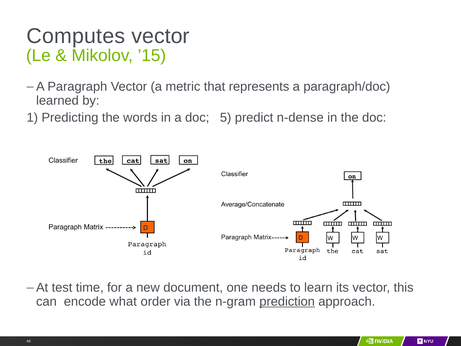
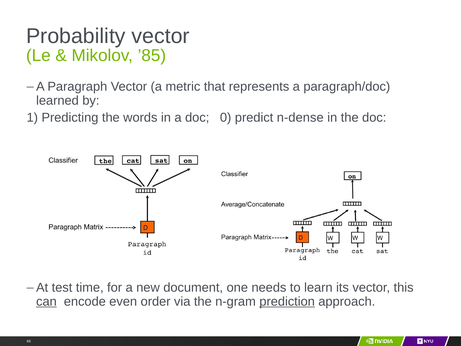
Computes: Computes -> Probability (76, 36)
’15: ’15 -> ’85 (152, 56)
5: 5 -> 0 (226, 118)
can underline: none -> present (46, 301)
what: what -> even (123, 301)
